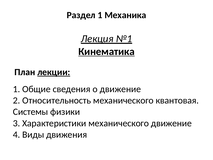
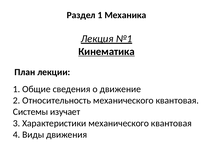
лекции underline: present -> none (54, 72)
физики: физики -> изучает (65, 112)
Характеристики механического движение: движение -> квантовая (171, 123)
